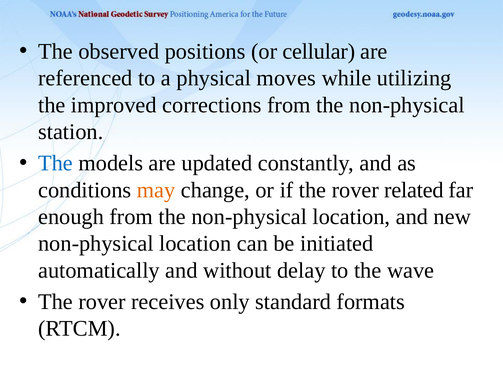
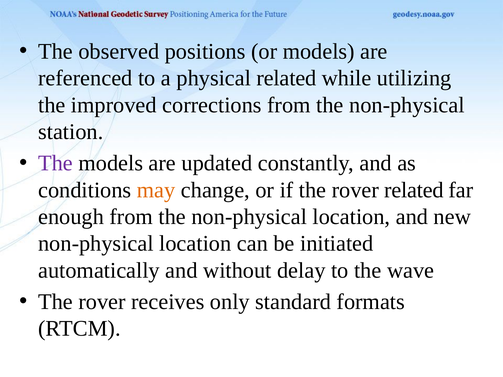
or cellular: cellular -> models (319, 51)
physical moves: moves -> related (286, 78)
The colour: blue -> purple (56, 163)
